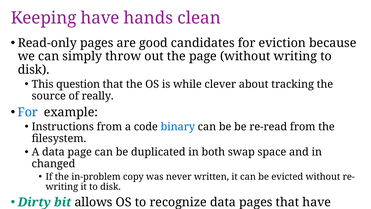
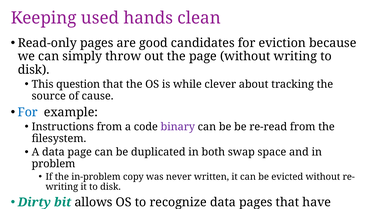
Keeping have: have -> used (100, 18)
really: really -> cause (98, 96)
binary colour: blue -> purple (178, 127)
changed: changed -> problem (54, 164)
